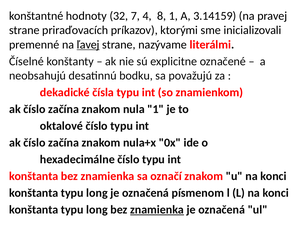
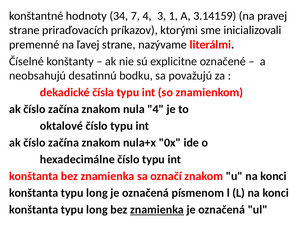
32: 32 -> 34 (119, 16)
8: 8 -> 3 (162, 16)
ľavej underline: present -> none (88, 45)
nula 1: 1 -> 4 (156, 109)
